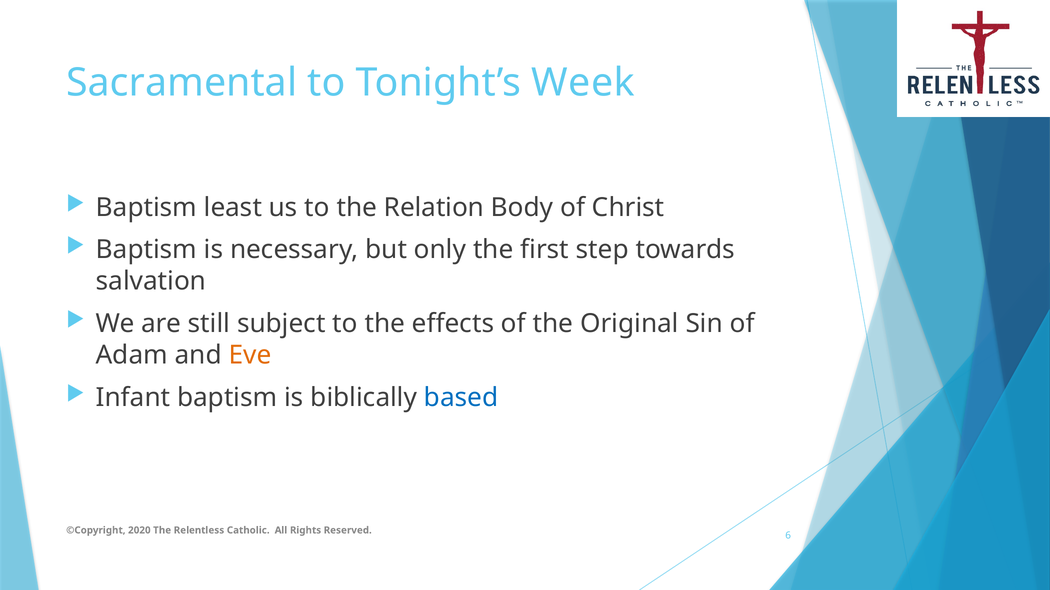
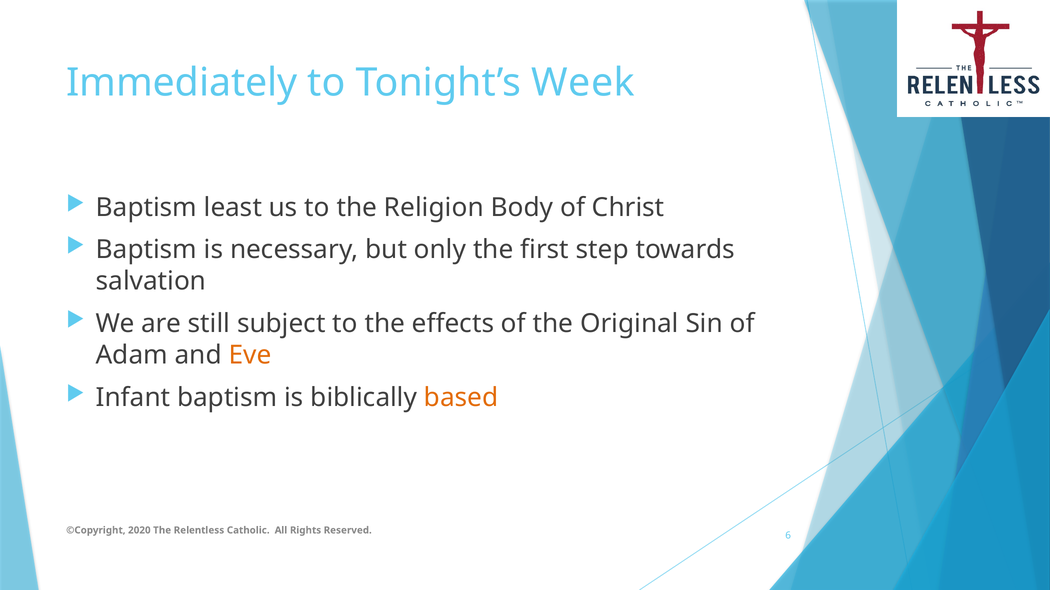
Sacramental: Sacramental -> Immediately (182, 83)
Relation: Relation -> Religion (434, 208)
based colour: blue -> orange (461, 398)
